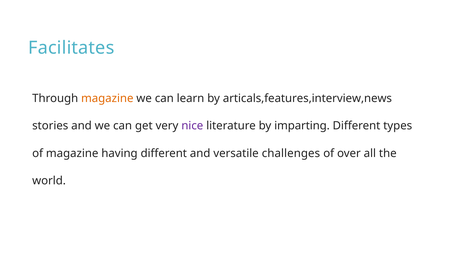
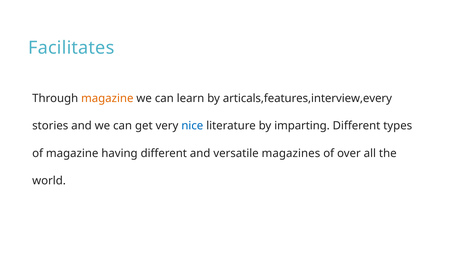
articals,features,interview,news: articals,features,interview,news -> articals,features,interview,every (307, 98)
nice colour: purple -> blue (192, 126)
challenges: challenges -> magazines (291, 153)
